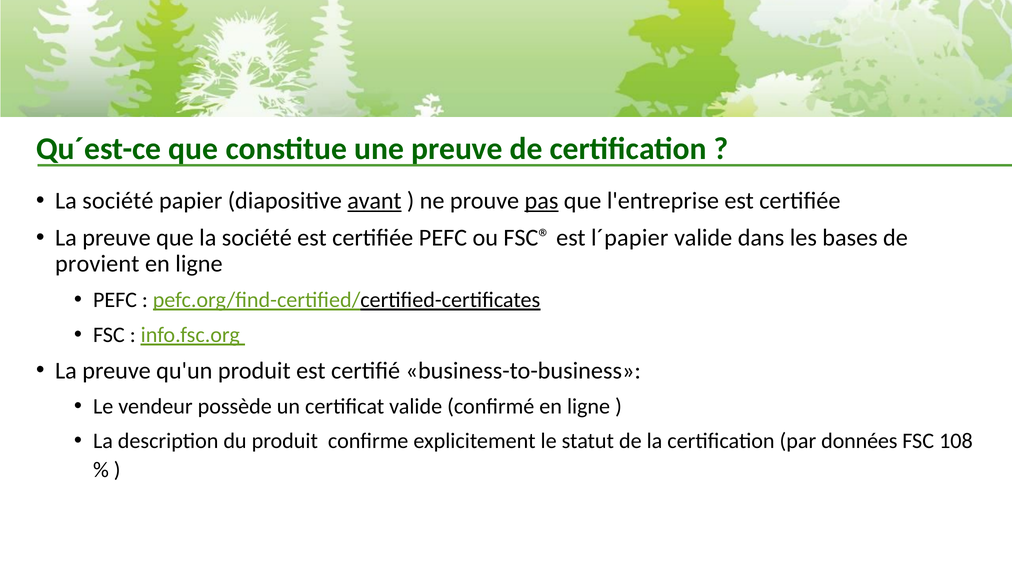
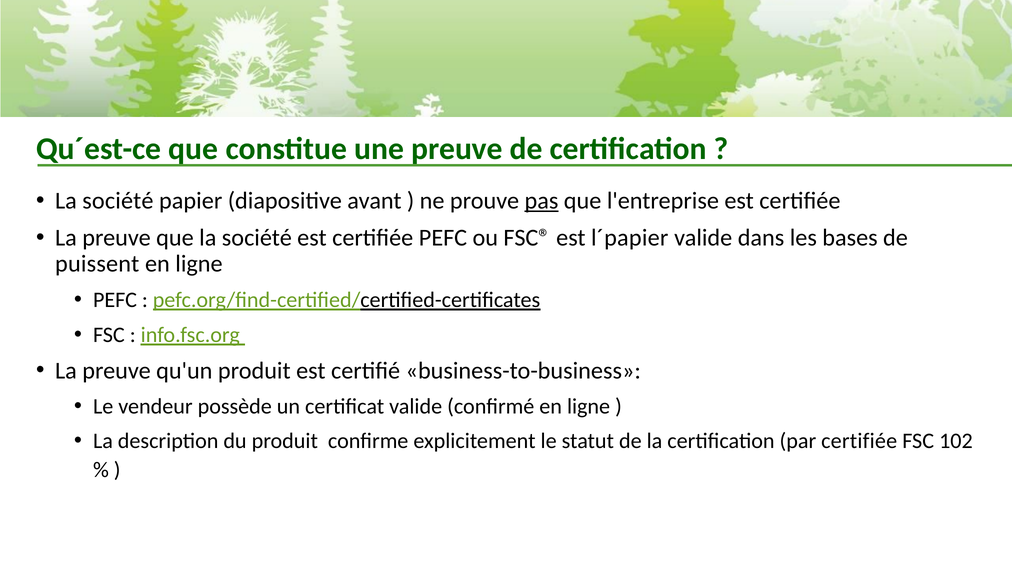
avant underline: present -> none (374, 201)
provient: provient -> puissent (97, 264)
par données: données -> certifiée (859, 441)
108: 108 -> 102 (956, 441)
